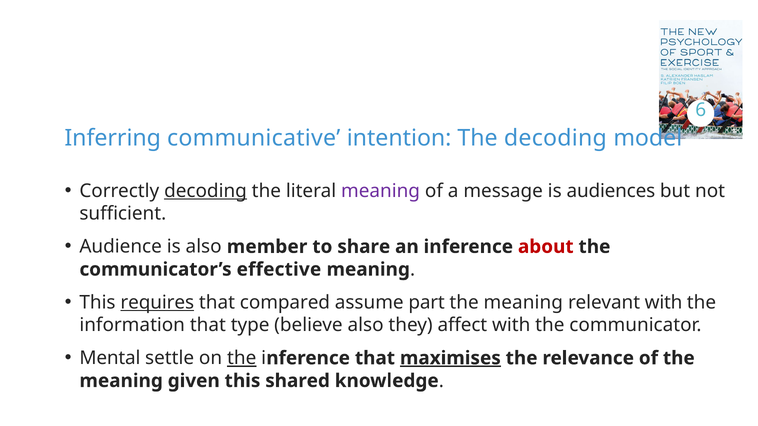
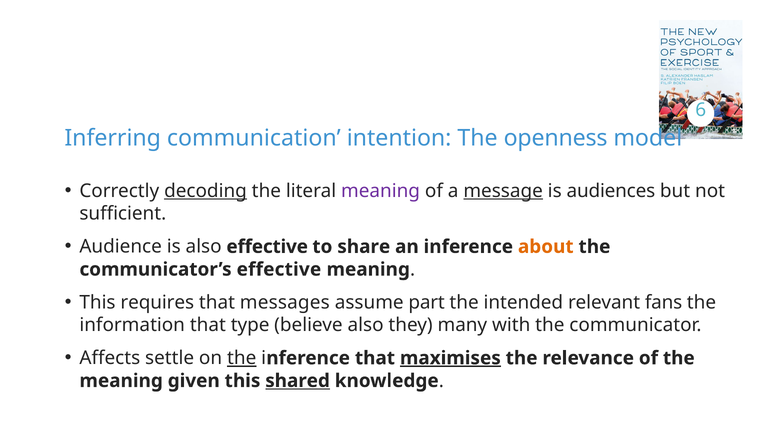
communicative: communicative -> communication (254, 138)
The decoding: decoding -> openness (556, 138)
message underline: none -> present (503, 191)
also member: member -> effective (267, 247)
about colour: red -> orange (546, 247)
requires underline: present -> none (157, 303)
compared: compared -> messages (285, 303)
meaning: meaning -> intended (523, 303)
relevant with: with -> fans (664, 303)
affect: affect -> many (462, 325)
Mental: Mental -> Affects (110, 358)
shared underline: none -> present (298, 381)
